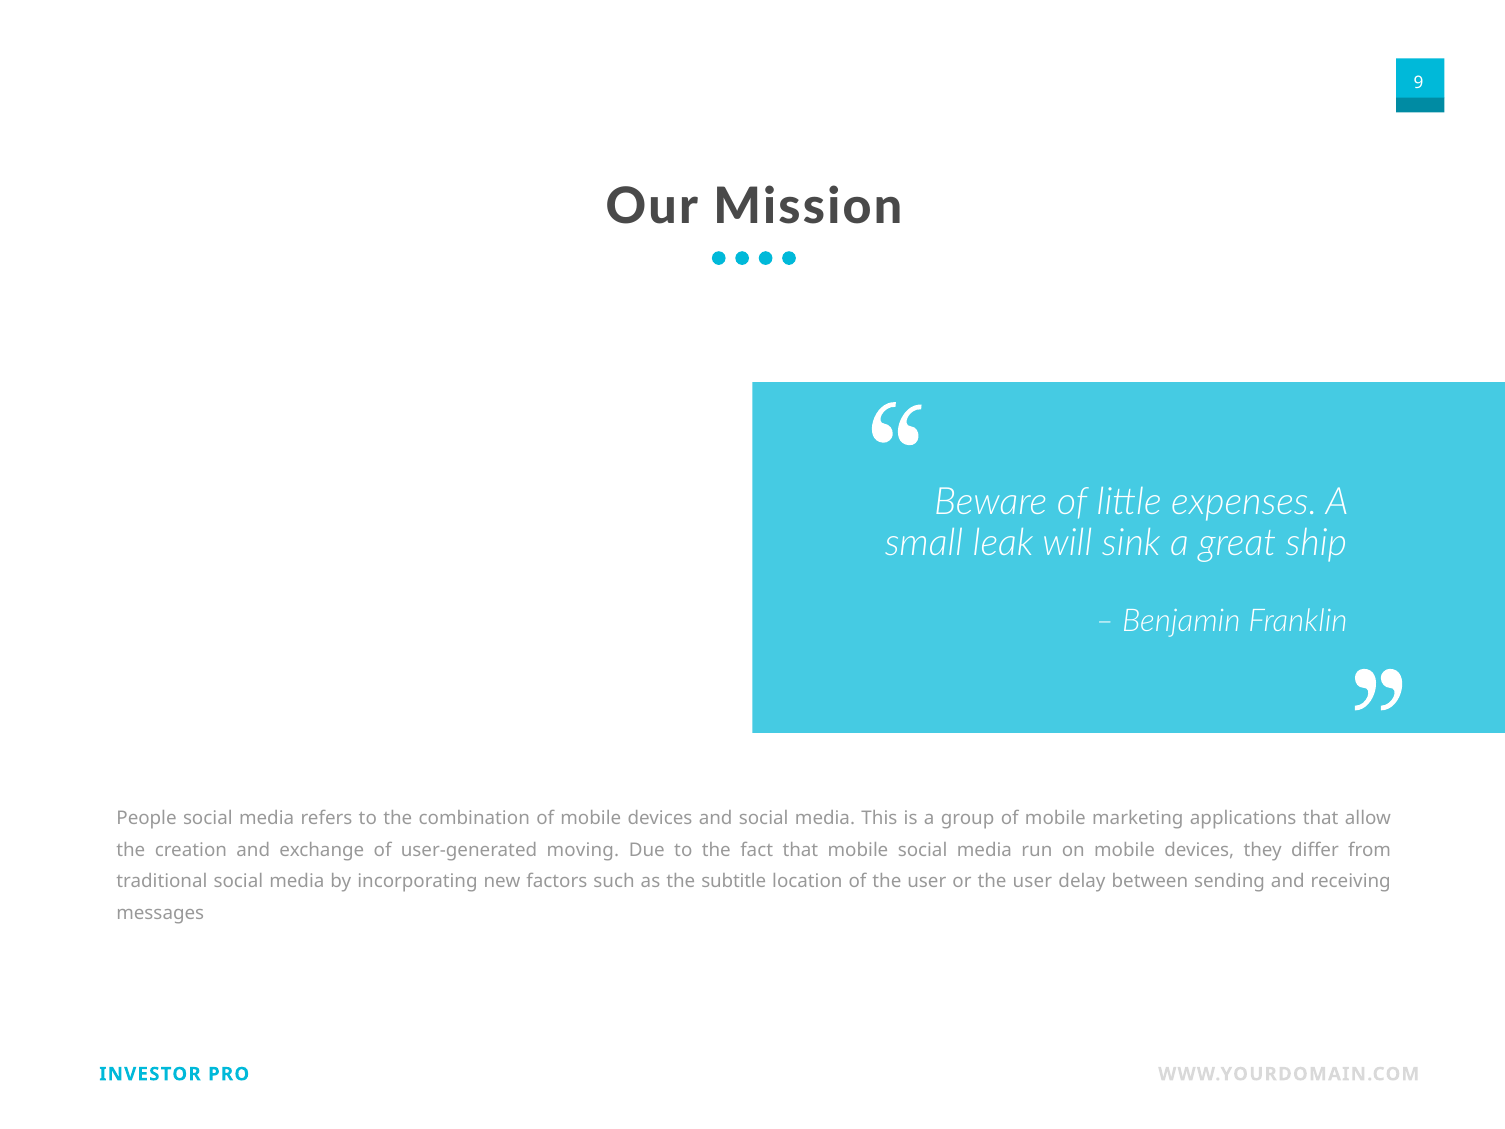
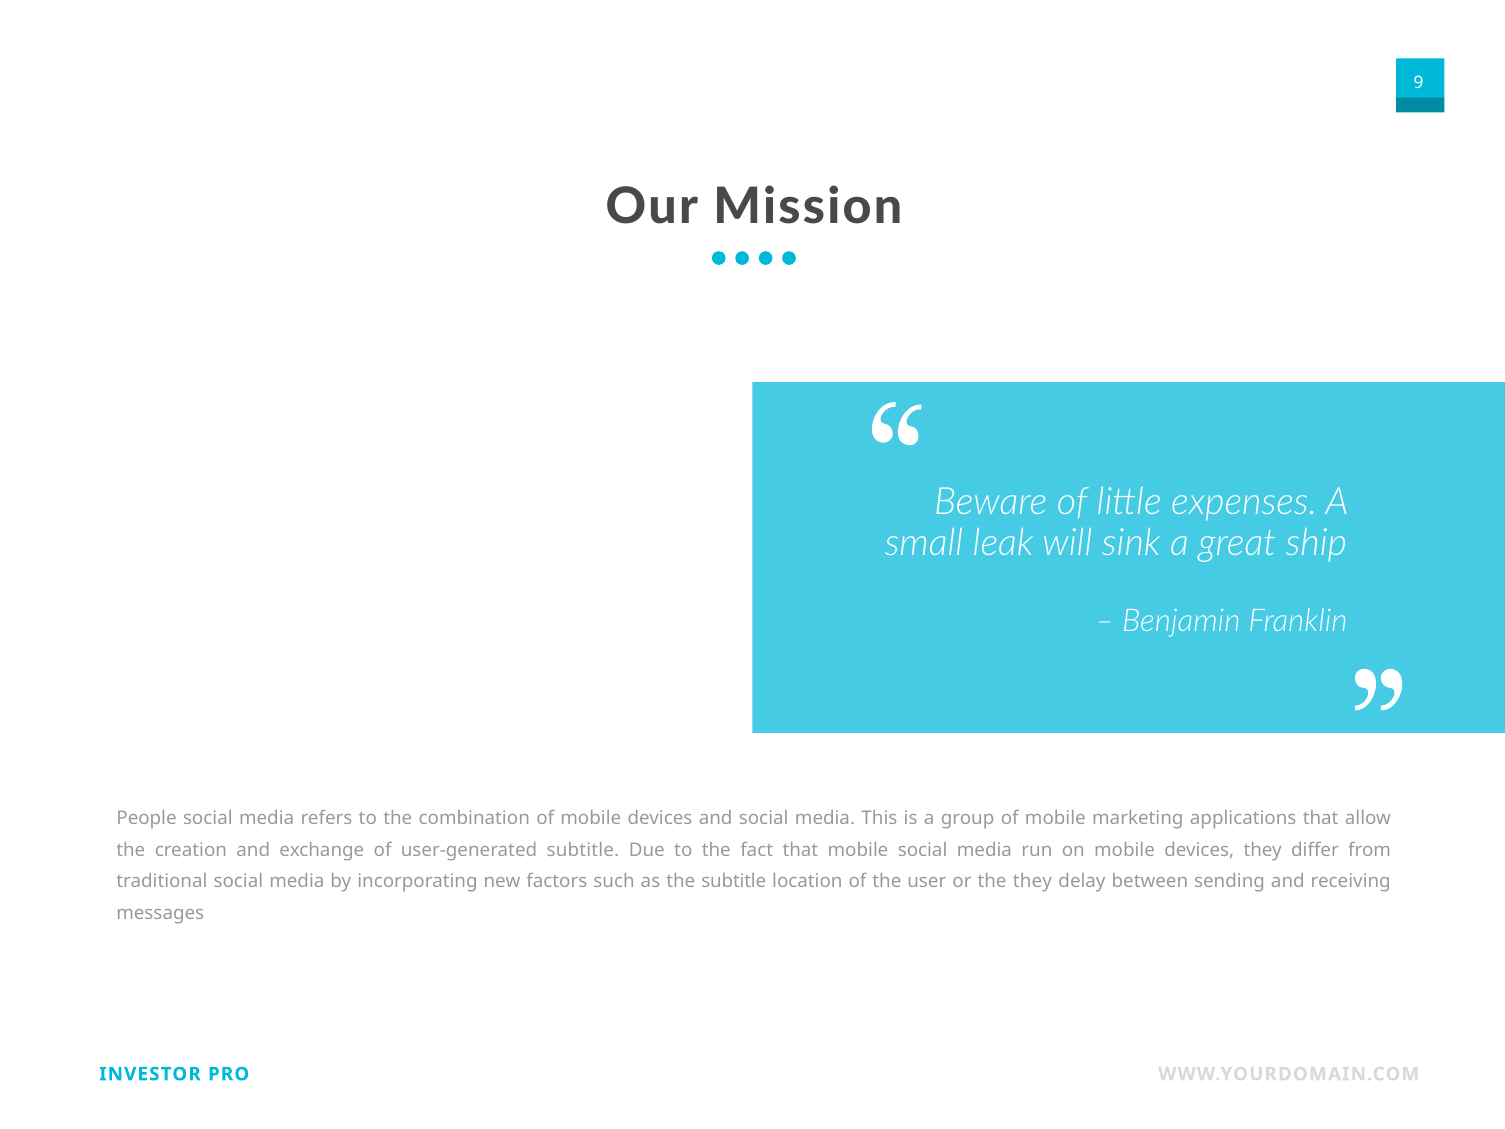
user-generated moving: moving -> subtitle (583, 850)
or the user: user -> they (1032, 882)
